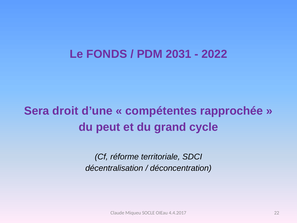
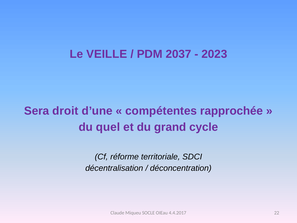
FONDS: FONDS -> VEILLE (107, 54)
2031: 2031 -> 2037 (179, 54)
2022: 2022 -> 2023 (214, 54)
peut: peut -> quel (108, 127)
